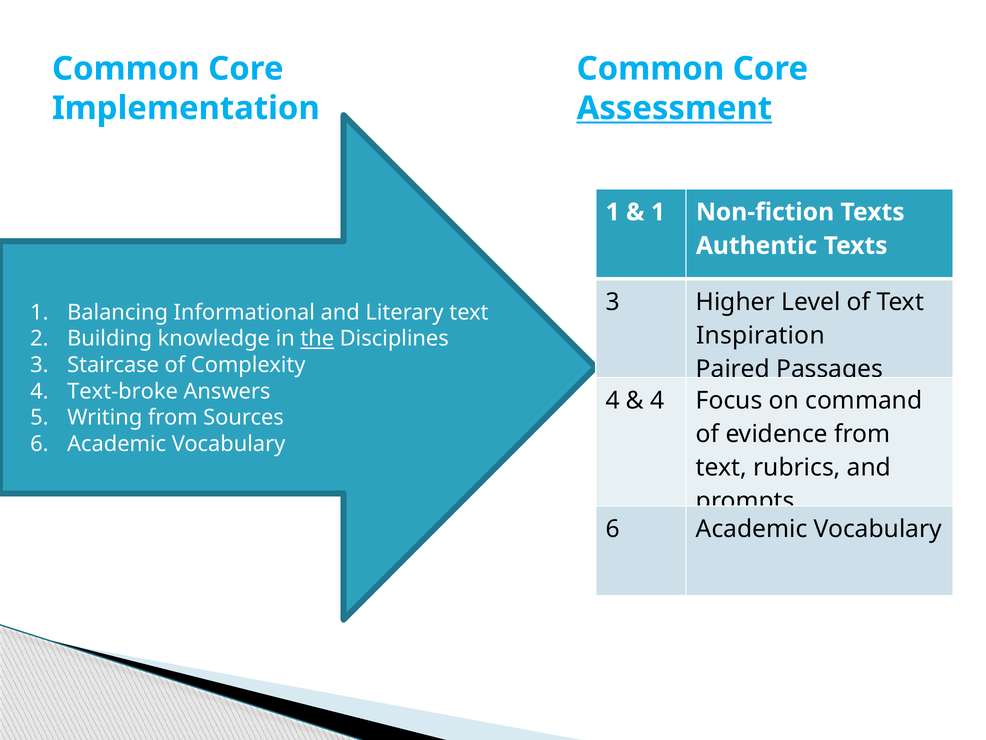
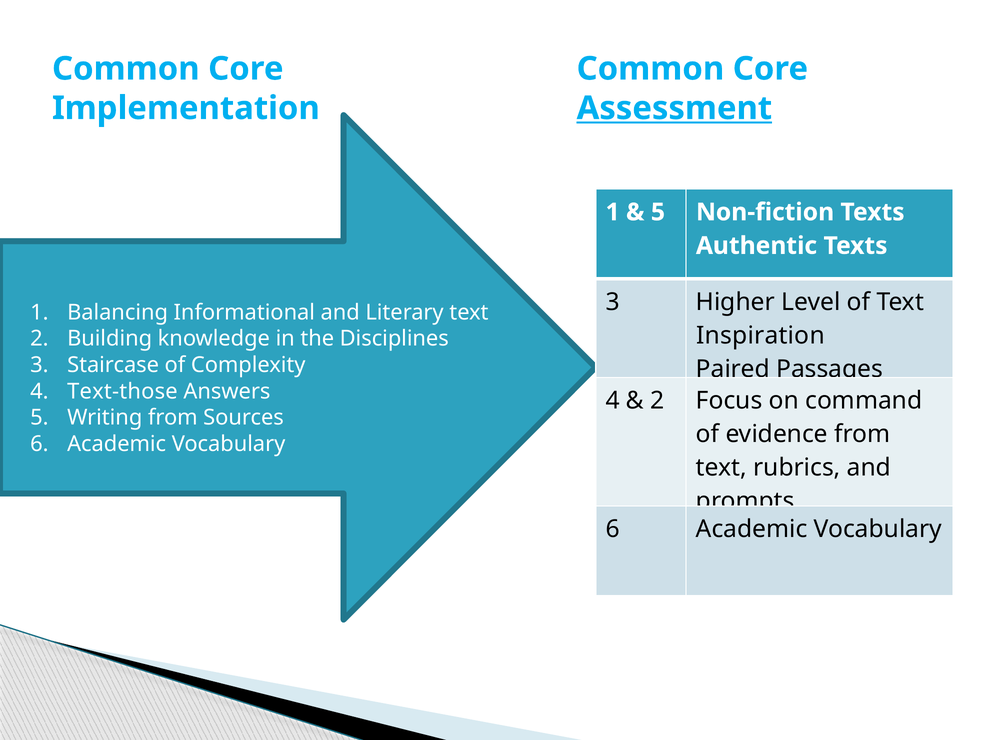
1: 1 -> 5 (658, 212)
the underline: present -> none (317, 338)
Text-broke: Text-broke -> Text-those (122, 391)
4: 4 -> 2 (657, 400)
